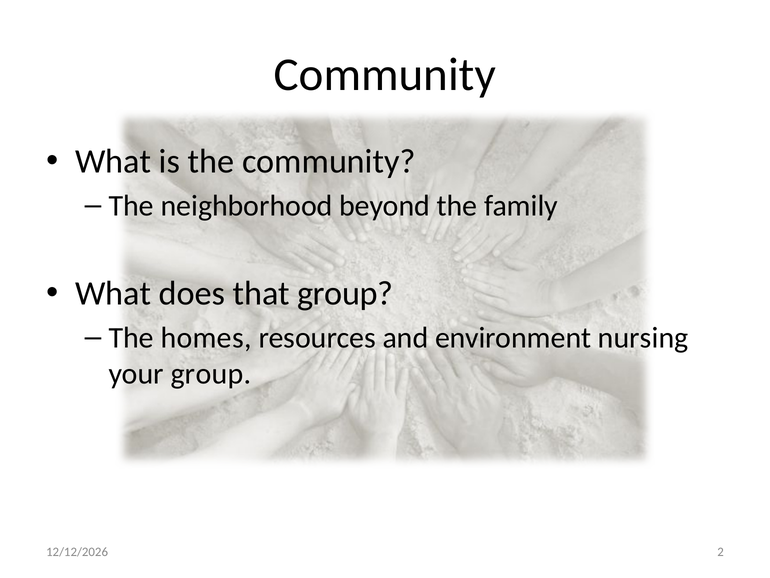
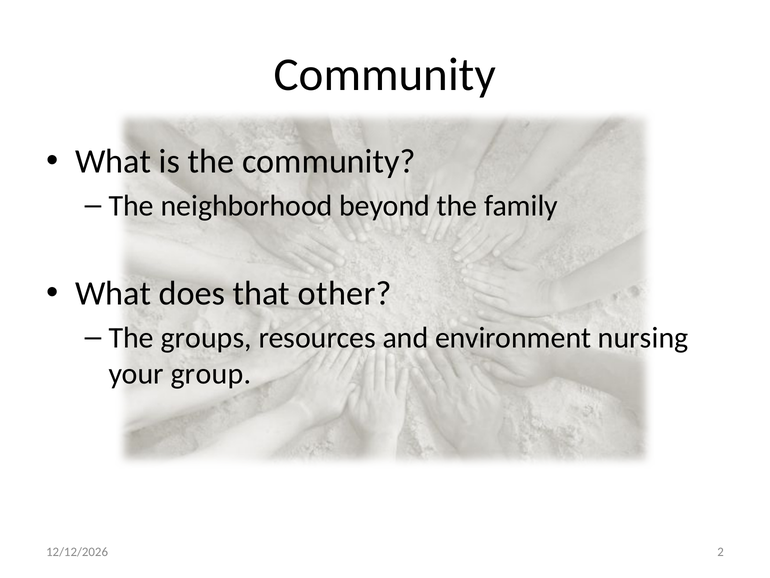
that group: group -> other (345, 293)
homes: homes -> groups (206, 338)
